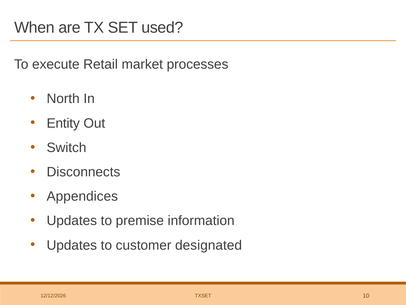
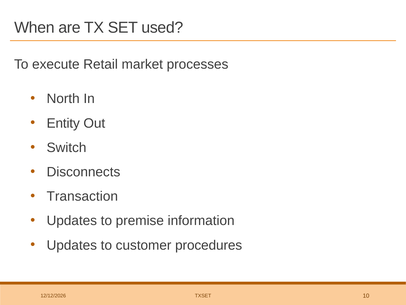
Appendices: Appendices -> Transaction (82, 196)
designated: designated -> procedures (209, 245)
